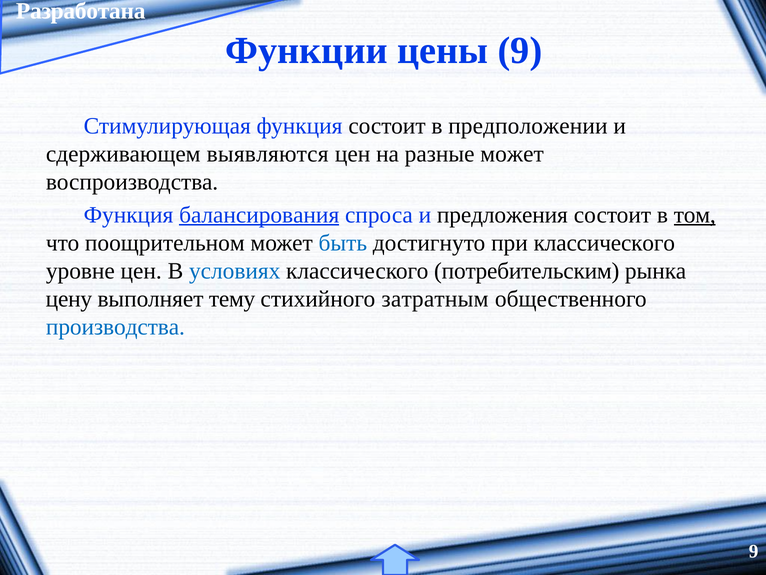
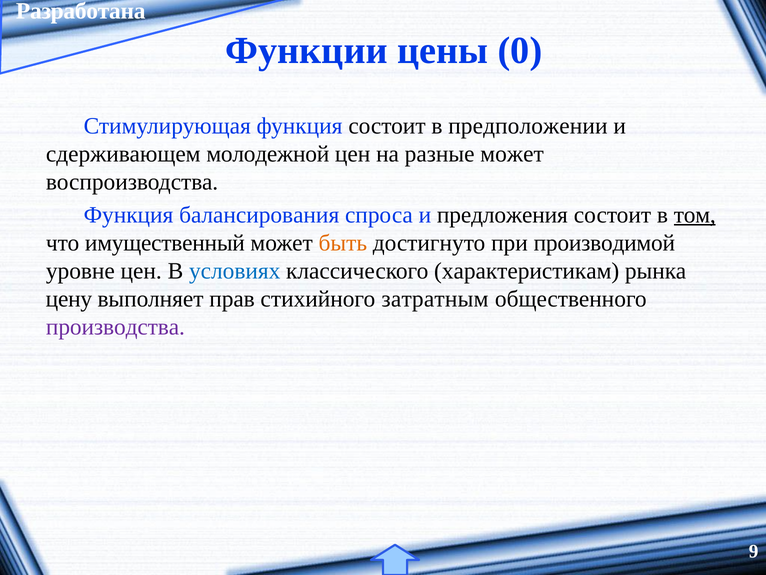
цены 9: 9 -> 0 (520, 51)
выявляются: выявляются -> молодежной (268, 154)
балансирования underline: present -> none (259, 215)
поощрительном: поощрительном -> имущественный (165, 243)
быть colour: blue -> orange (343, 243)
при классического: классического -> производимой (604, 243)
потребительским: потребительским -> характеристикам (527, 271)
тему: тему -> прав (232, 299)
производства colour: blue -> purple (115, 327)
